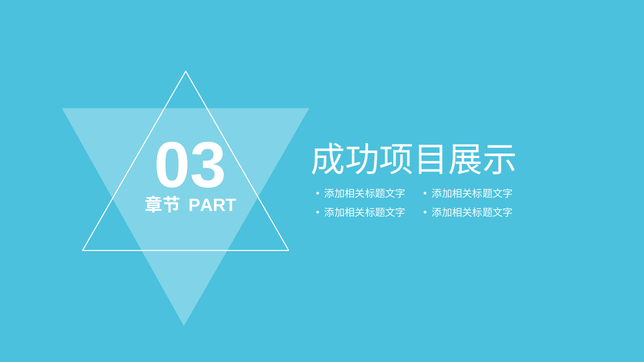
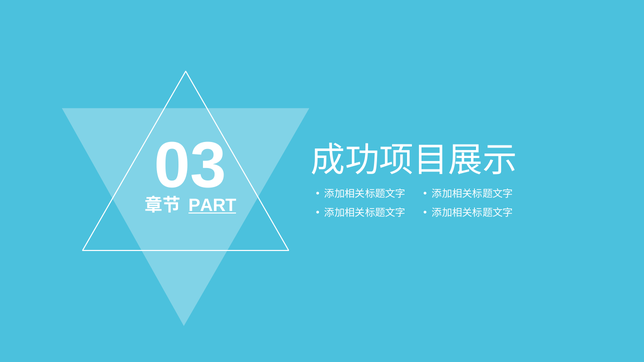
PART underline: none -> present (212, 206)
